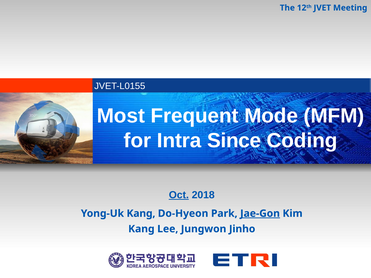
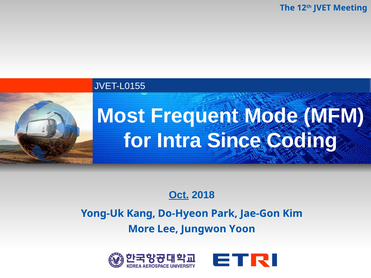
Jae-Gon underline: present -> none (260, 214)
Kang: Kang -> More (141, 229)
Jinho: Jinho -> Yoon (242, 229)
